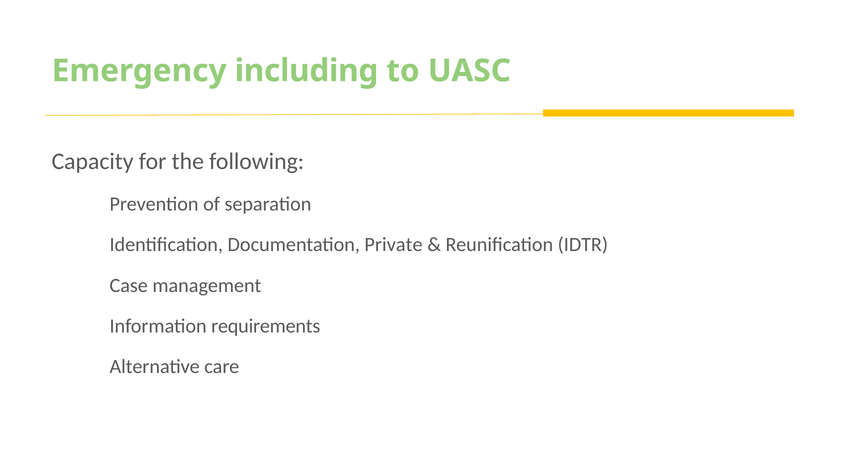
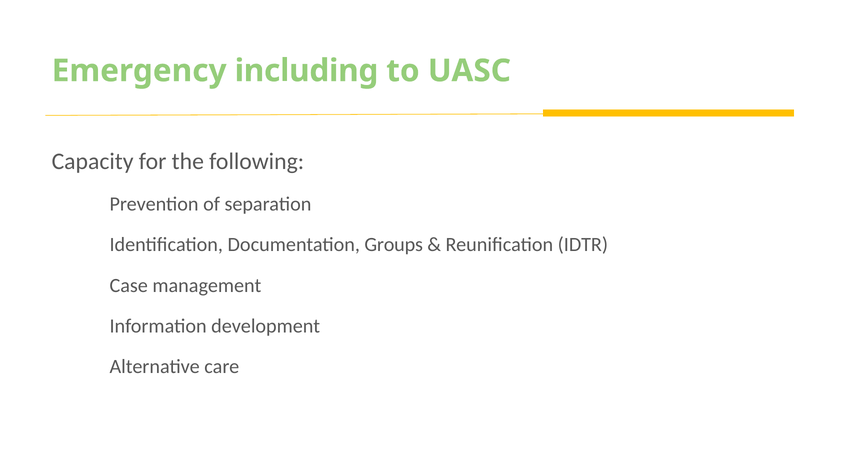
Private: Private -> Groups (394, 245)
requirements: requirements -> development (266, 326)
